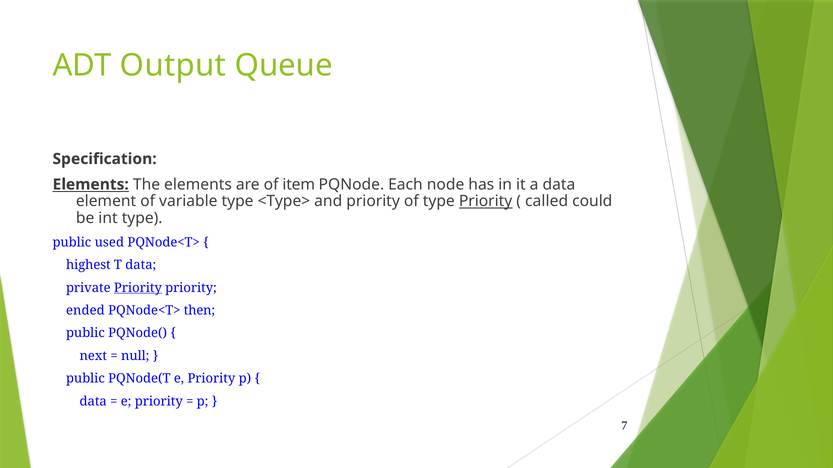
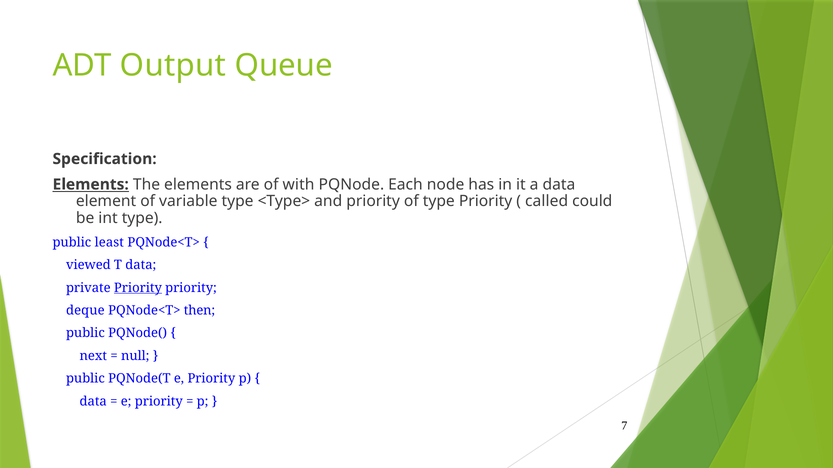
item: item -> with (299, 185)
Priority underline: present -> none (486, 202)
used: used -> least (109, 243)
highest: highest -> viewed (88, 265)
ended: ended -> deque (85, 311)
